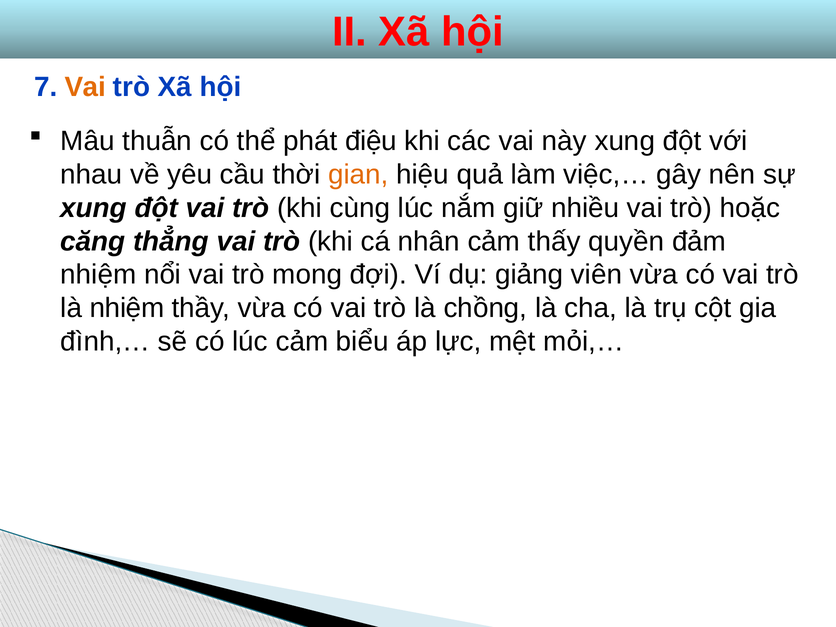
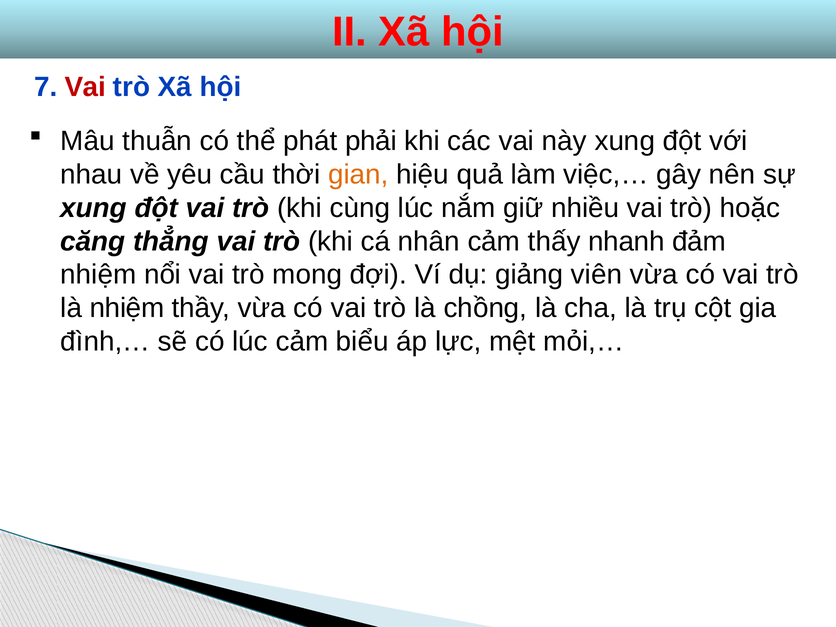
Vai colour: orange -> red (85, 87)
điệu: điệu -> phải (371, 141)
quyền: quyền -> nhanh (626, 241)
